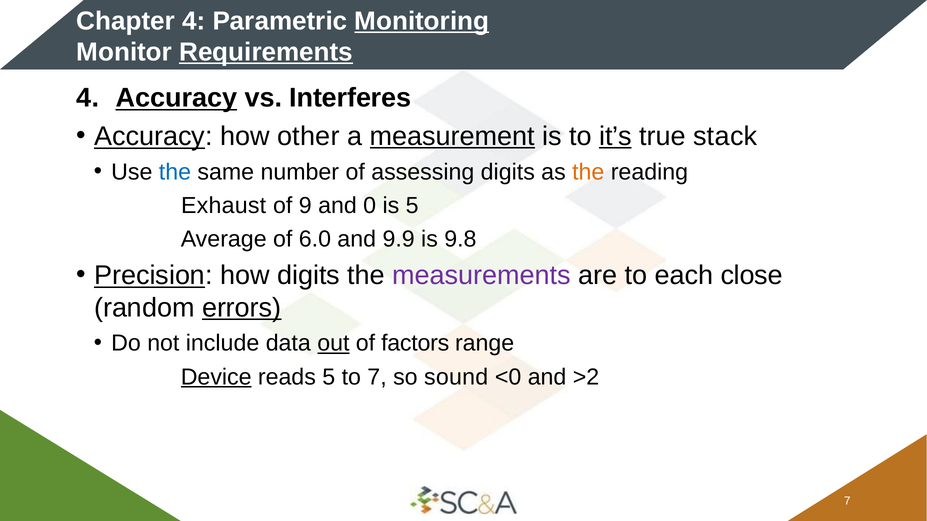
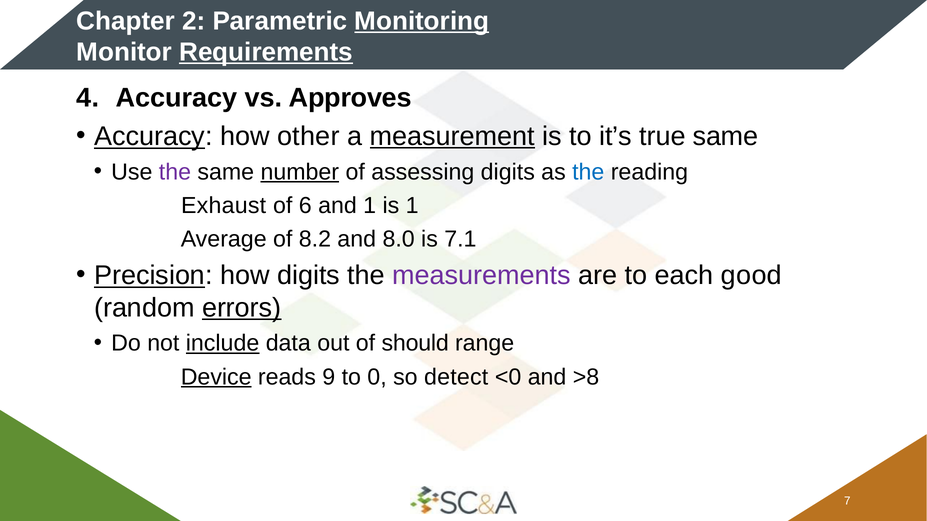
Chapter 4: 4 -> 2 (194, 21)
Accuracy underline: present -> none (176, 98)
Interferes: Interferes -> Approves (350, 98)
it’s underline: present -> none (616, 136)
true stack: stack -> same (725, 136)
the colour: blue -> purple (175, 172)
number underline: none -> present (300, 172)
the colour: orange -> blue (588, 172)
9: 9 -> 6 (305, 206)
and 0: 0 -> 1 (370, 206)
is 5: 5 -> 1 (412, 206)
6.0: 6.0 -> 8.2 (315, 239)
9.9: 9.9 -> 8.0 (399, 239)
9.8: 9.8 -> 7.1 (460, 239)
close: close -> good (751, 275)
include underline: none -> present (223, 344)
out underline: present -> none (333, 344)
factors: factors -> should (415, 344)
reads 5: 5 -> 9 (329, 377)
to 7: 7 -> 0 (377, 377)
sound: sound -> detect (456, 377)
>2: >2 -> >8 (586, 377)
